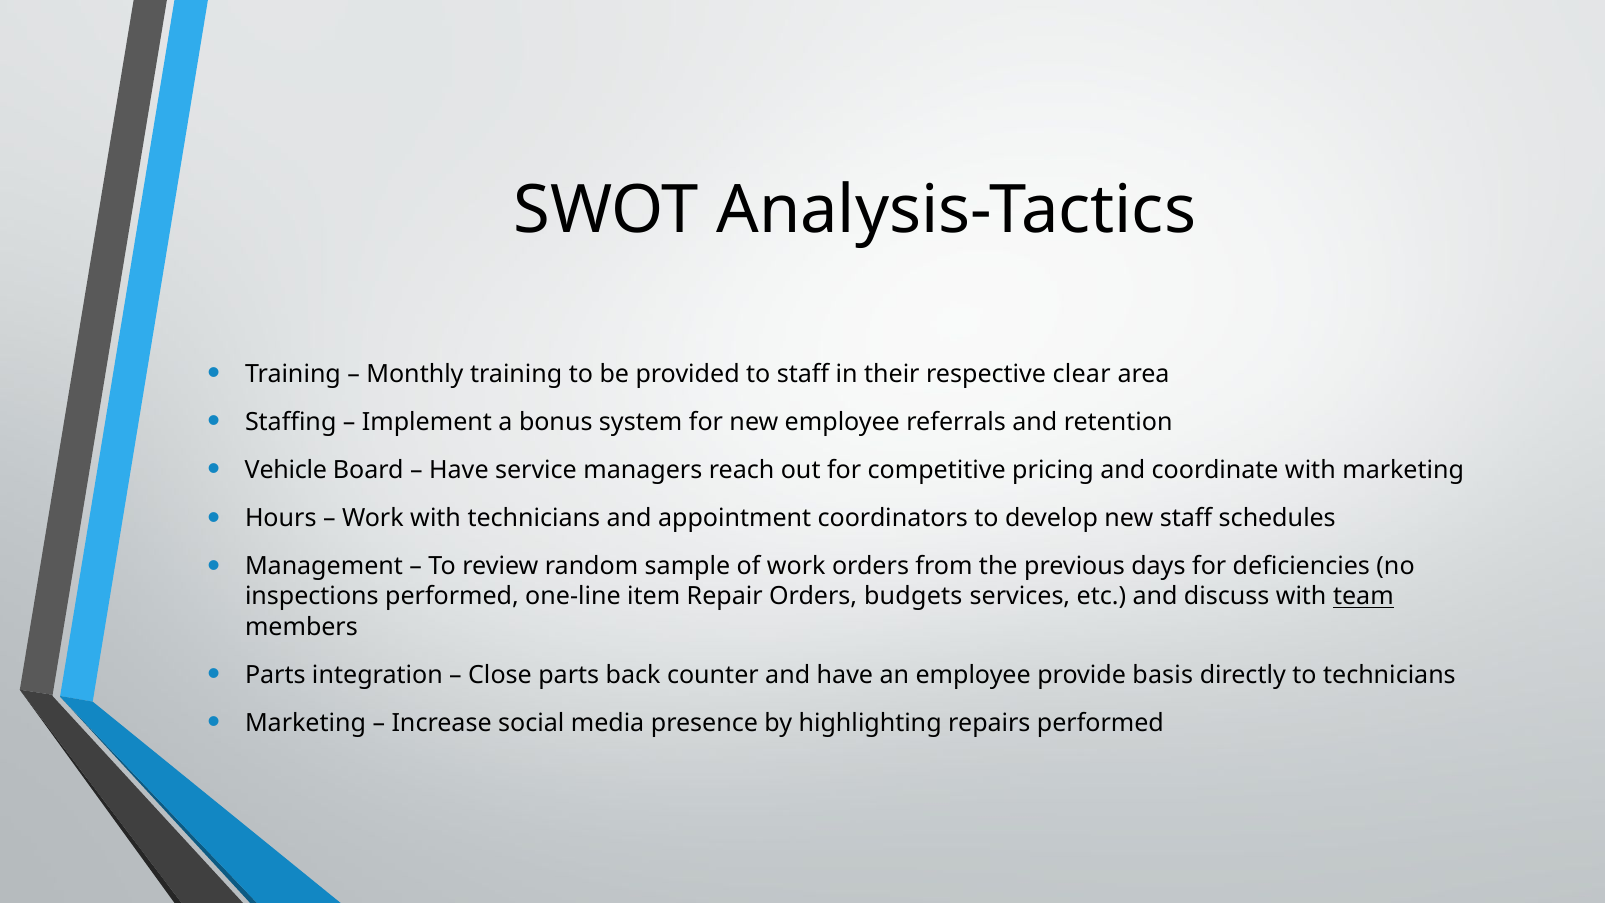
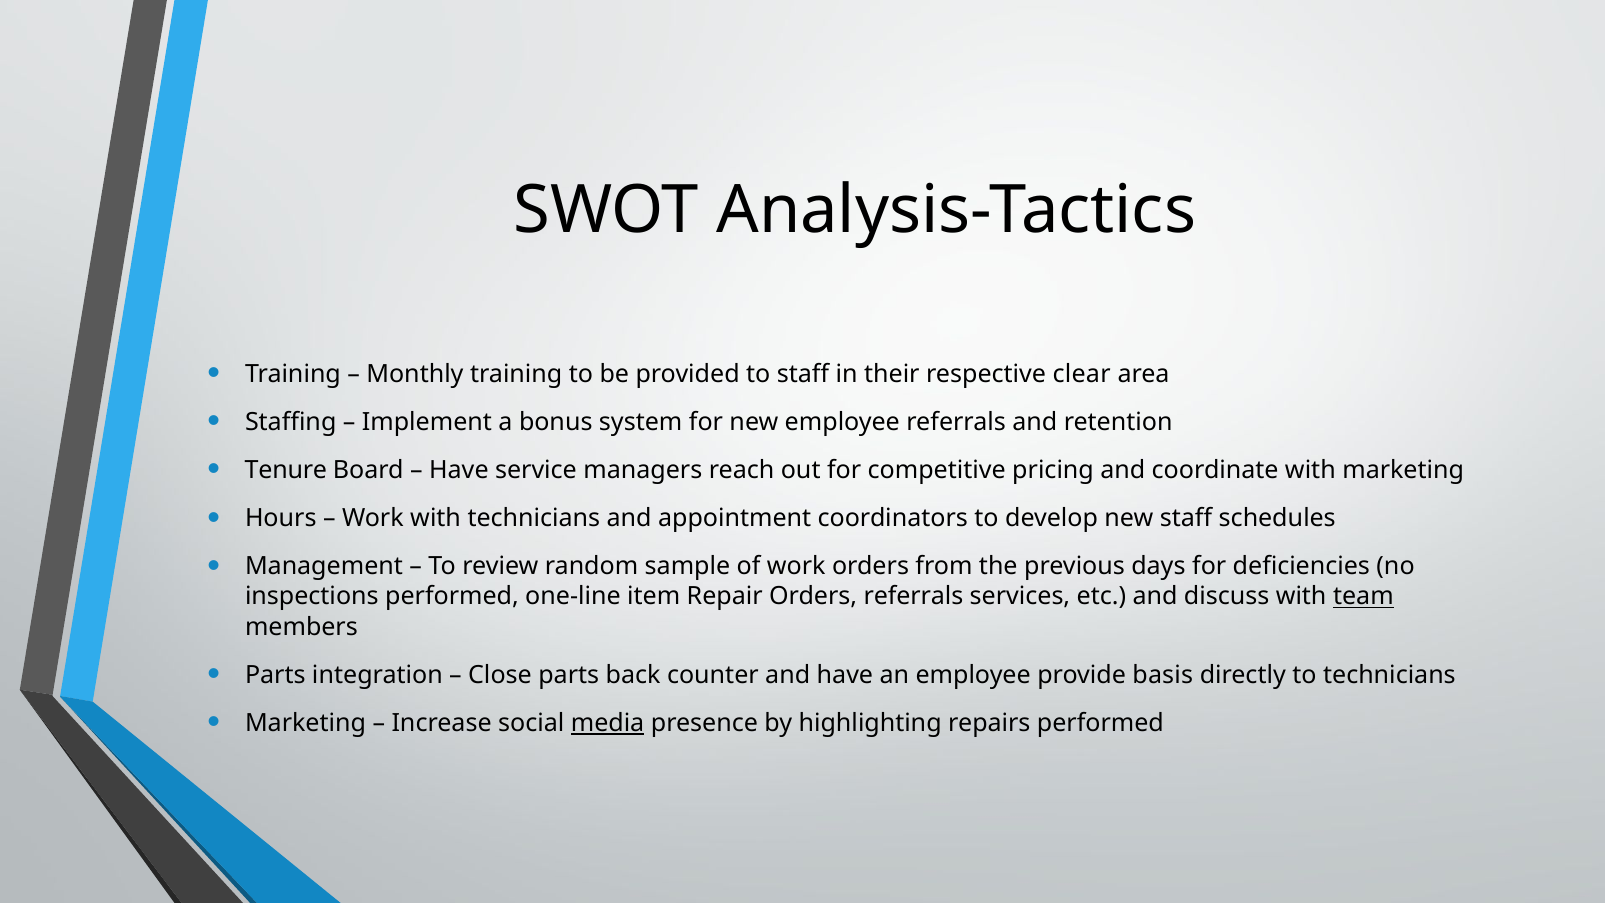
Vehicle: Vehicle -> Tenure (286, 470)
Orders budgets: budgets -> referrals (913, 597)
media underline: none -> present (608, 723)
